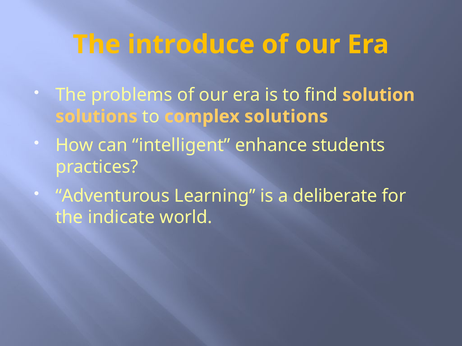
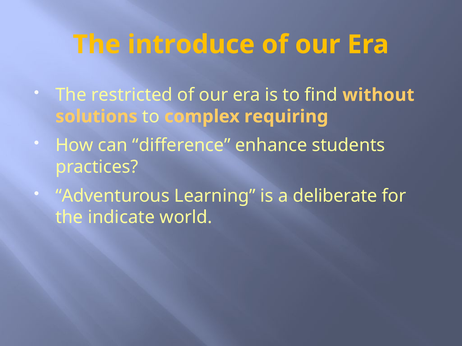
problems: problems -> restricted (132, 95)
solution: solution -> without (378, 95)
complex solutions: solutions -> requiring (286, 117)
intelligent: intelligent -> difference (181, 146)
